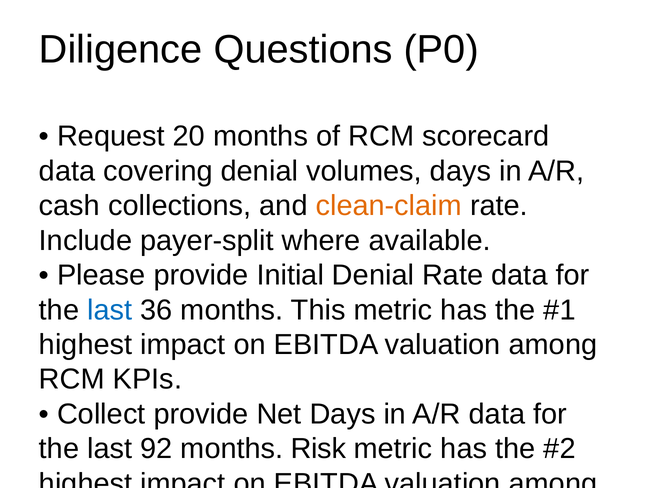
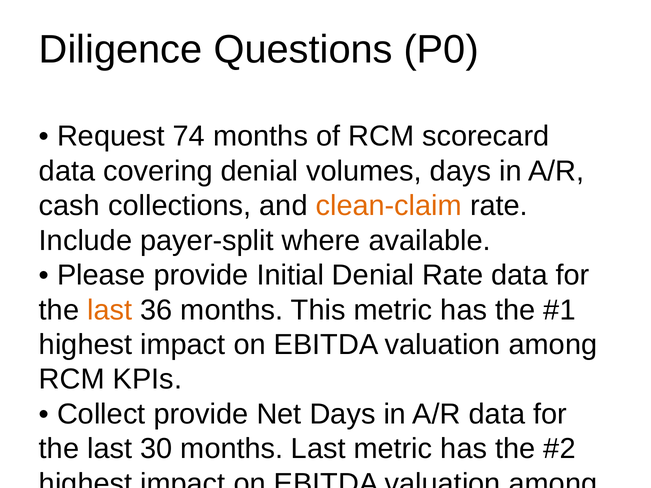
20: 20 -> 74 (189, 137)
last colour: blue -> orange (110, 310)
92: 92 -> 30 (156, 449)
months Risk: Risk -> Last (318, 449)
